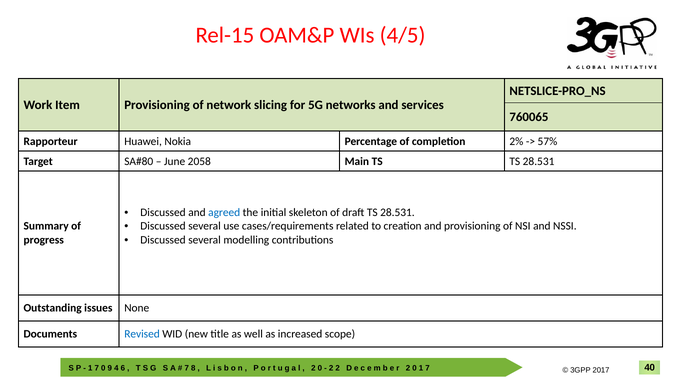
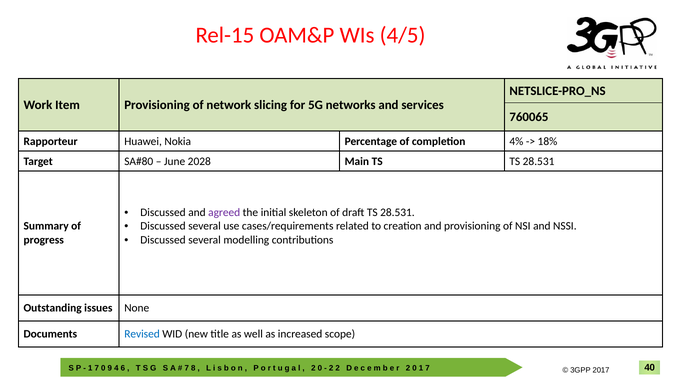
2%: 2% -> 4% (516, 141)
57%: 57% -> 18% (547, 141)
2058: 2058 -> 2028 (199, 161)
agreed colour: blue -> purple (224, 212)
